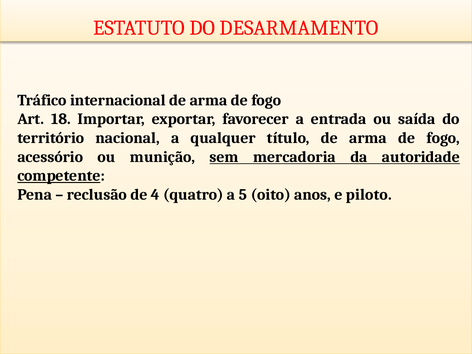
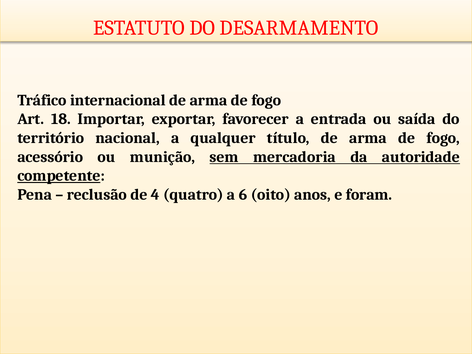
5: 5 -> 6 (243, 195)
piloto: piloto -> foram (369, 195)
